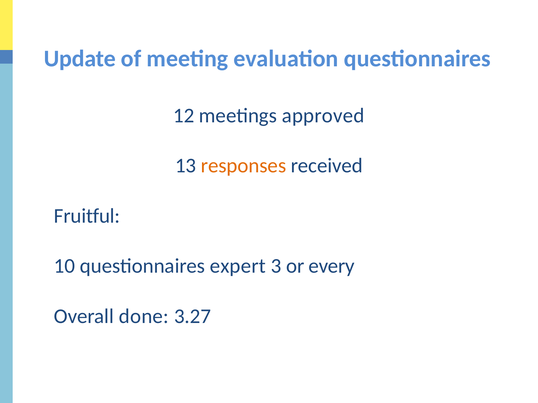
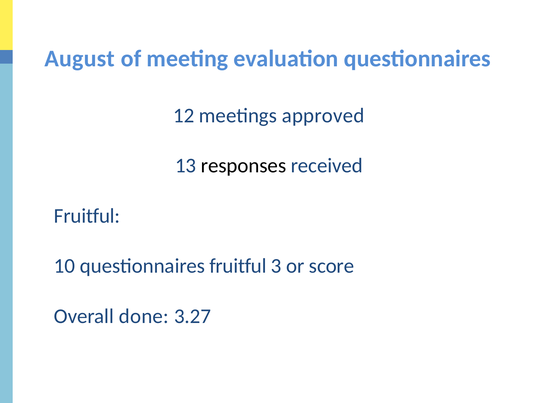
Update: Update -> August (80, 59)
responses colour: orange -> black (244, 166)
questionnaires expert: expert -> fruitful (238, 266)
every: every -> score (332, 266)
